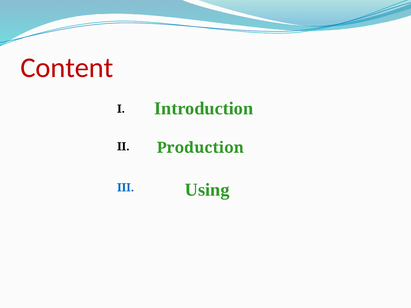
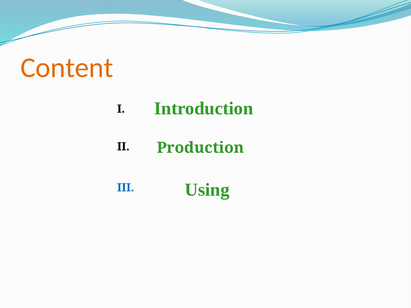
Content colour: red -> orange (67, 68)
